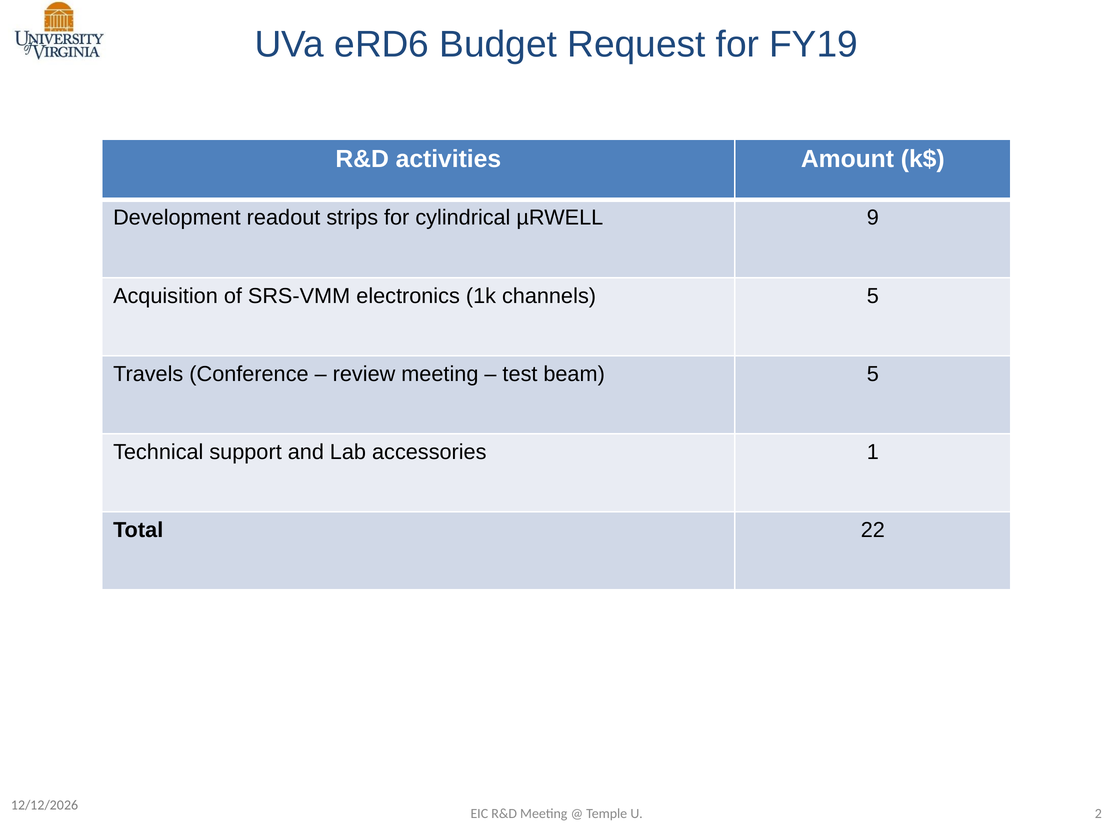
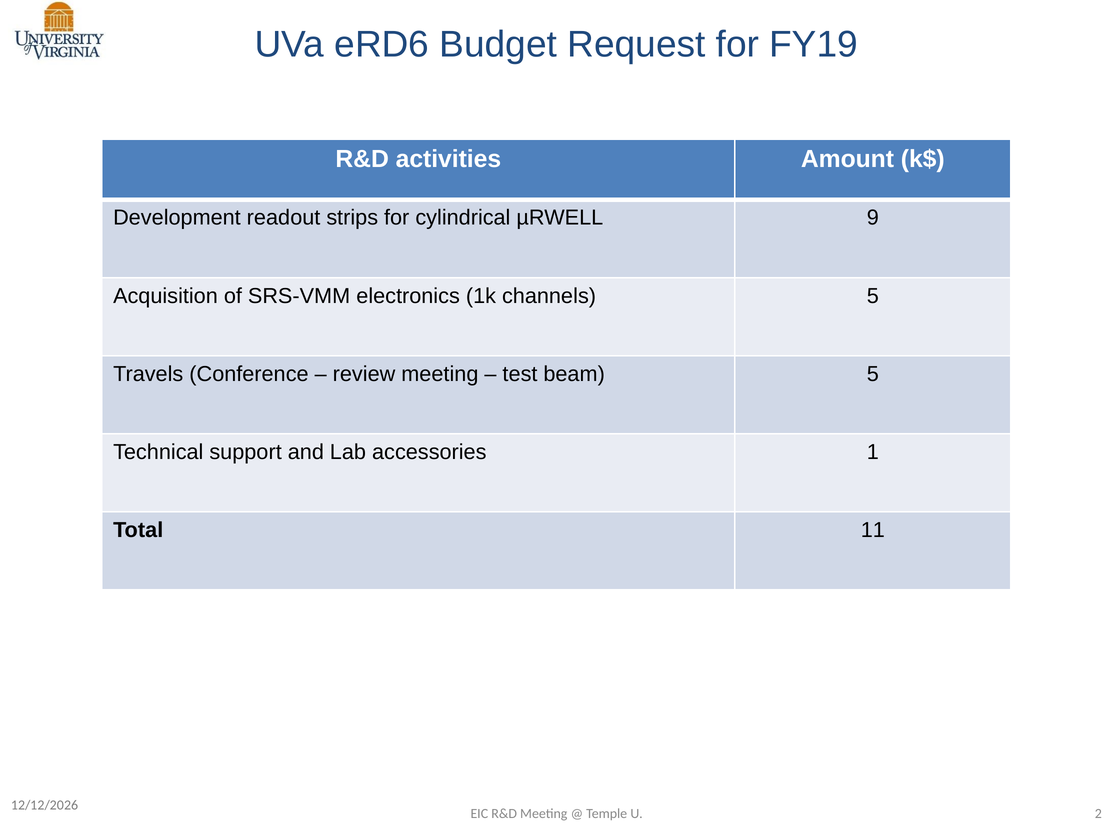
22: 22 -> 11 (873, 530)
